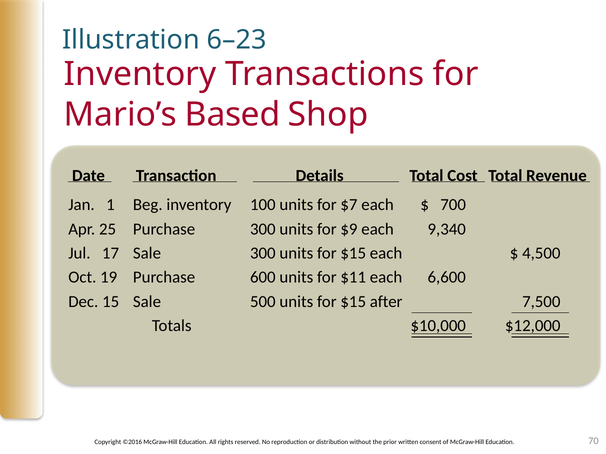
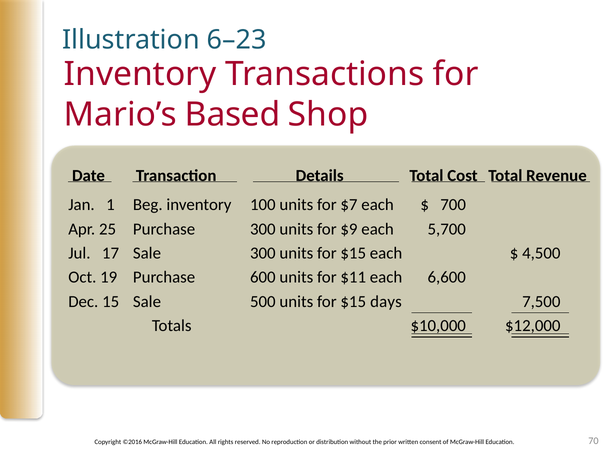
9,340: 9,340 -> 5,700 (447, 229)
after: after -> days (386, 302)
